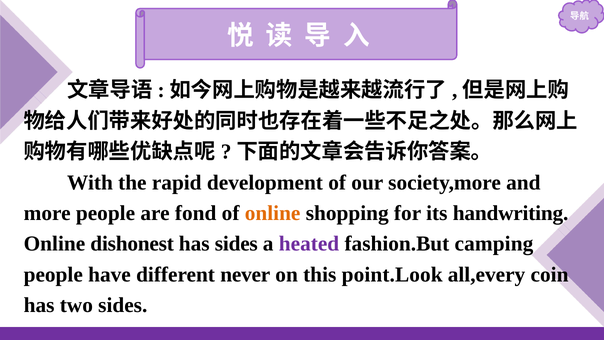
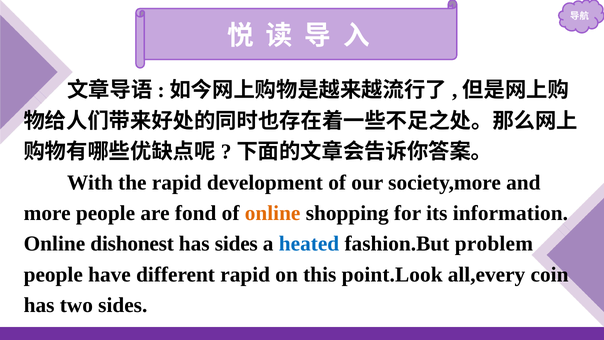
handwriting: handwriting -> information (510, 213)
heated colour: purple -> blue (309, 244)
camping: camping -> problem (494, 244)
different never: never -> rapid (245, 274)
